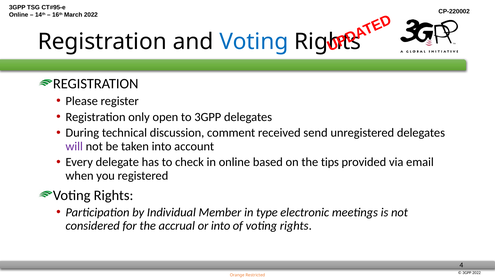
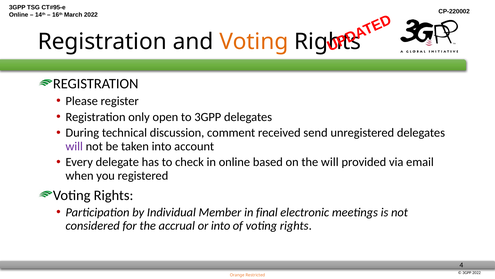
Voting colour: blue -> orange (254, 42)
the tips: tips -> will (330, 162)
type: type -> final (267, 212)
